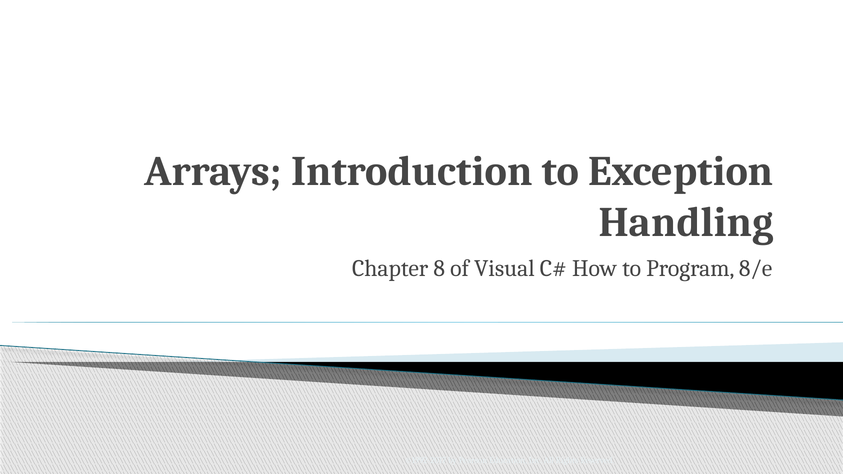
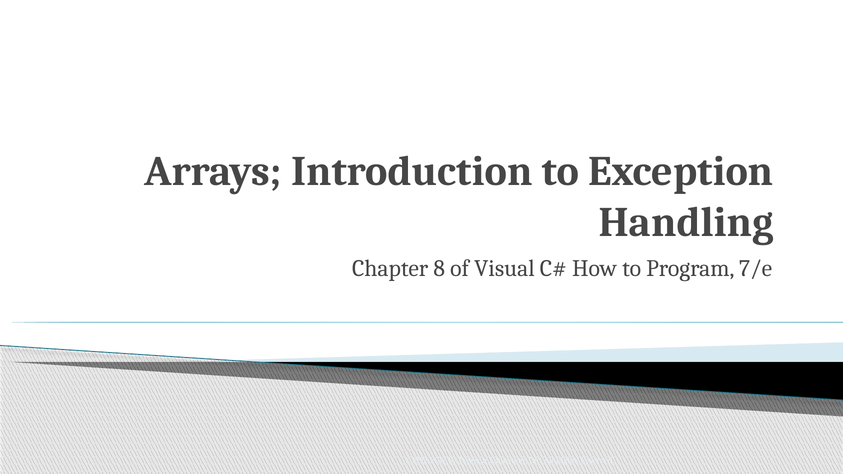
8/e: 8/e -> 7/e (756, 269)
